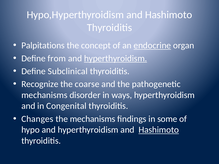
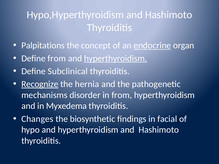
Recognize underline: none -> present (40, 84)
coarse: coarse -> hernia (87, 84)
in ways: ways -> from (122, 95)
Congenital: Congenital -> Myxedema (66, 106)
the mechanisms: mechanisms -> biosynthetic (93, 119)
some: some -> facial (167, 119)
Hashimoto underline: present -> none (159, 130)
